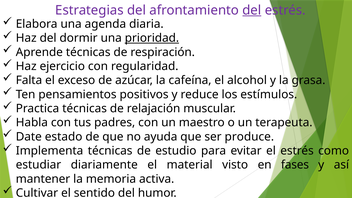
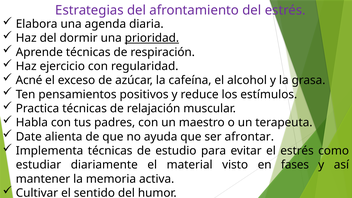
del underline: present -> none (252, 10)
Falta: Falta -> Acné (29, 80)
estado: estado -> alienta (64, 137)
produce: produce -> afrontar (249, 137)
